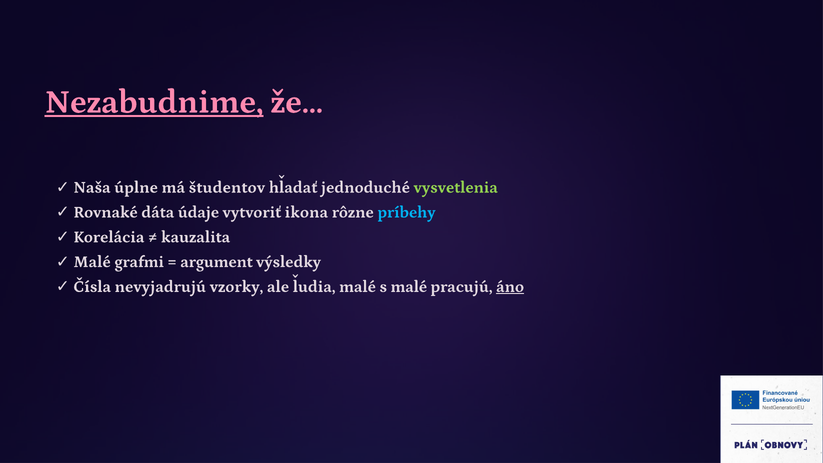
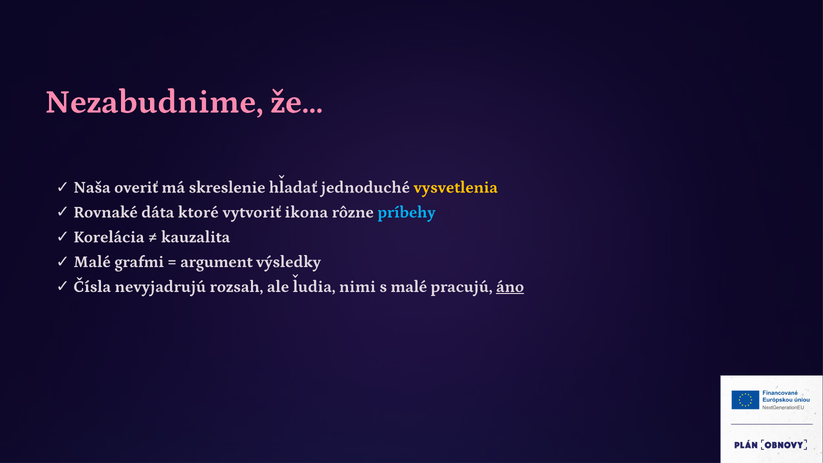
Nezabudnime underline: present -> none (154, 102)
úplne: úplne -> overiť (136, 187)
študentov: študentov -> skreslenie (227, 187)
vysvetlenia colour: light green -> yellow (456, 187)
údaje: údaje -> ktoré (198, 212)
vzorky: vzorky -> rozsah (236, 286)
ľudia malé: malé -> nimi (357, 286)
